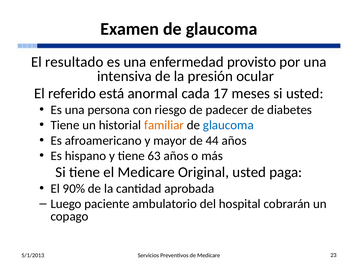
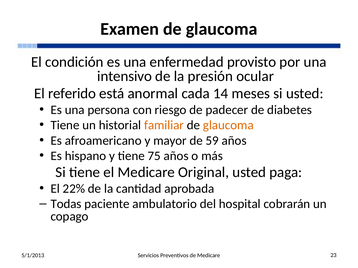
resultado: resultado -> condición (74, 62)
intensiva: intensiva -> intensivo (125, 76)
17: 17 -> 14 (221, 94)
glaucoma colour: blue -> orange (228, 125)
44: 44 -> 59 (212, 141)
63: 63 -> 75 (154, 156)
90%: 90% -> 22% (74, 189)
Luego: Luego -> Todas (66, 204)
